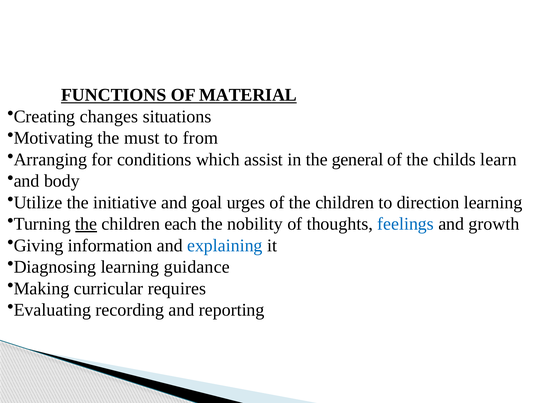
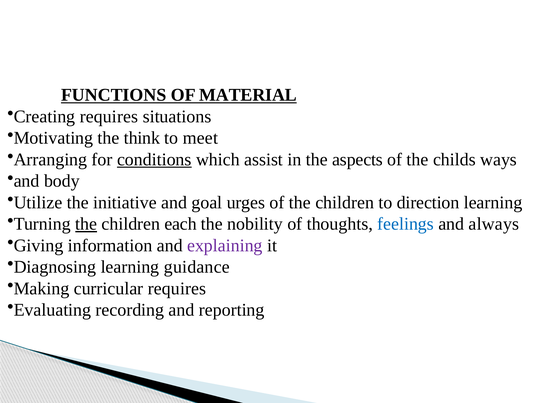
Creating changes: changes -> requires (109, 116)
must: must -> think (142, 138)
from: from -> meet (200, 138)
conditions underline: none -> present (154, 159)
general: general -> aspects (358, 159)
learn: learn -> ways (499, 159)
growth: growth -> always (494, 224)
explaining colour: blue -> purple (225, 245)
